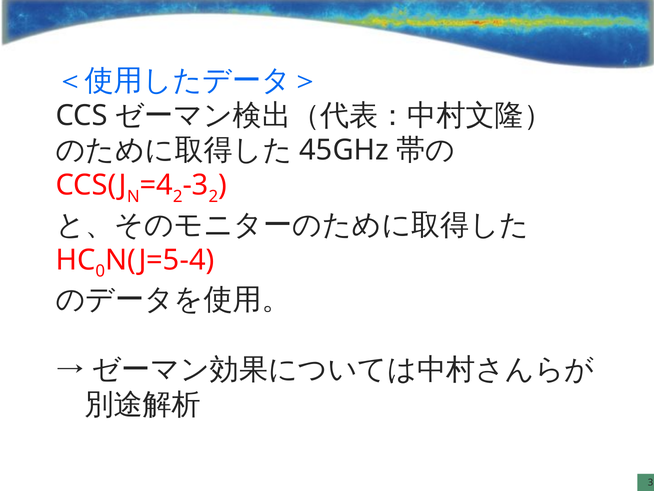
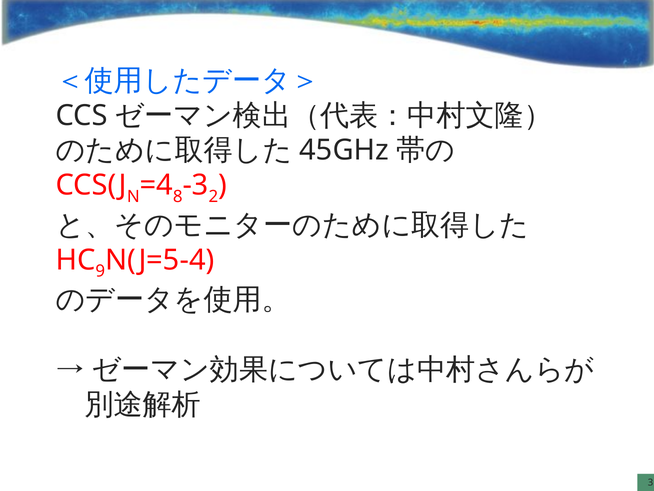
2: 2 -> 8 (178, 196)
0: 0 -> 9 (100, 271)
